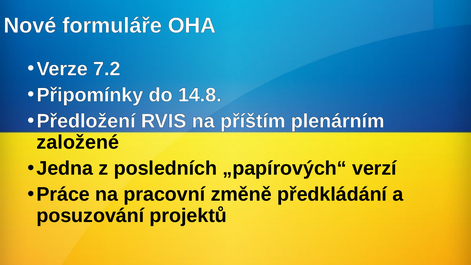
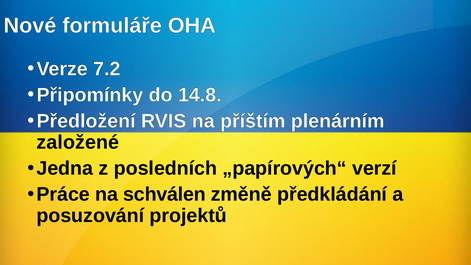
pracovní: pracovní -> schválen (165, 194)
